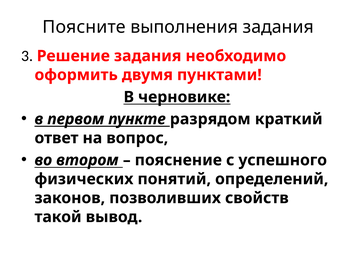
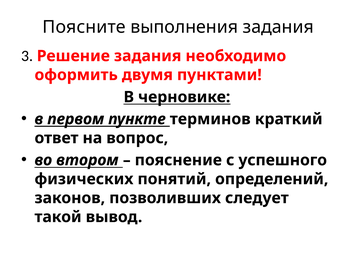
разрядом: разрядом -> терминов (210, 119)
свойств: свойств -> следует (257, 198)
